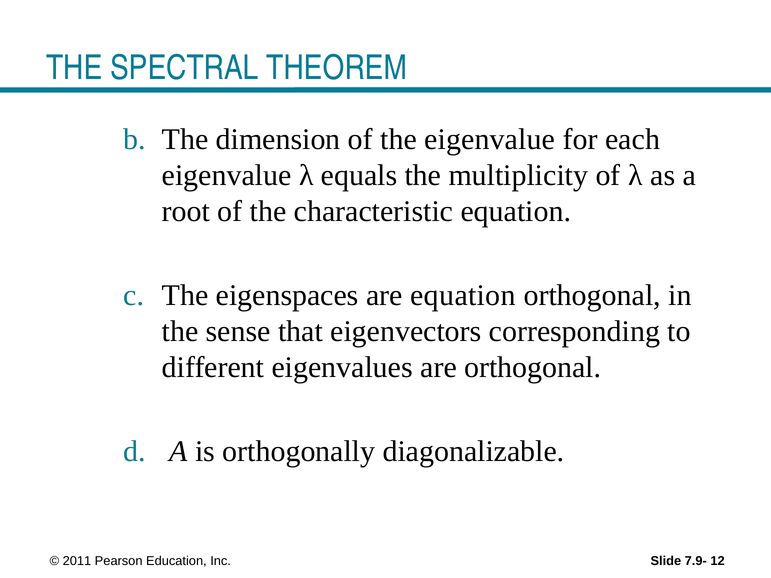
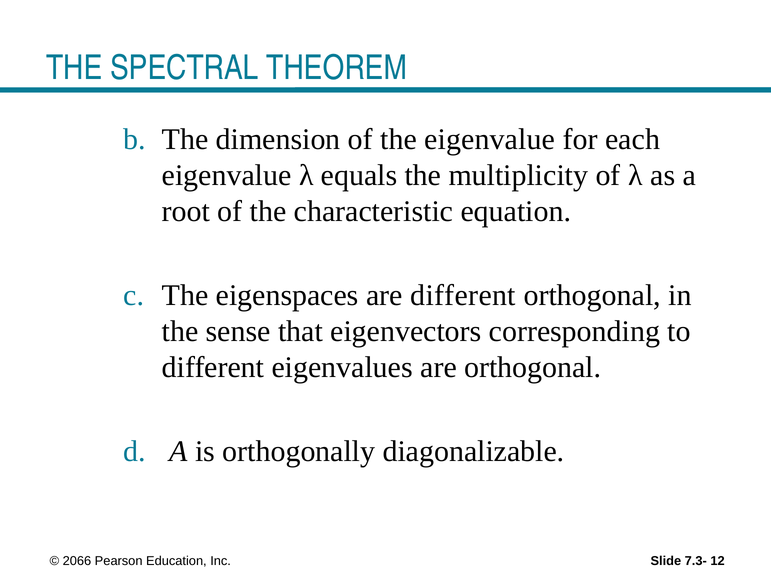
are equation: equation -> different (463, 296)
2011: 2011 -> 2066 (77, 561)
7.9-: 7.9- -> 7.3- (696, 561)
